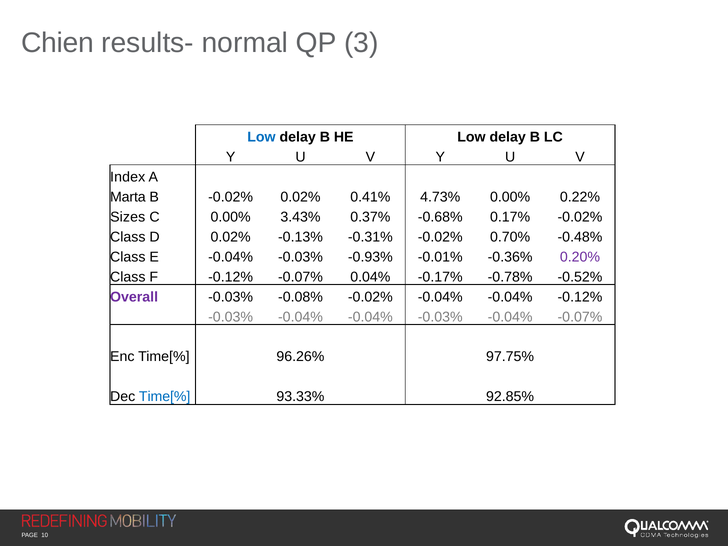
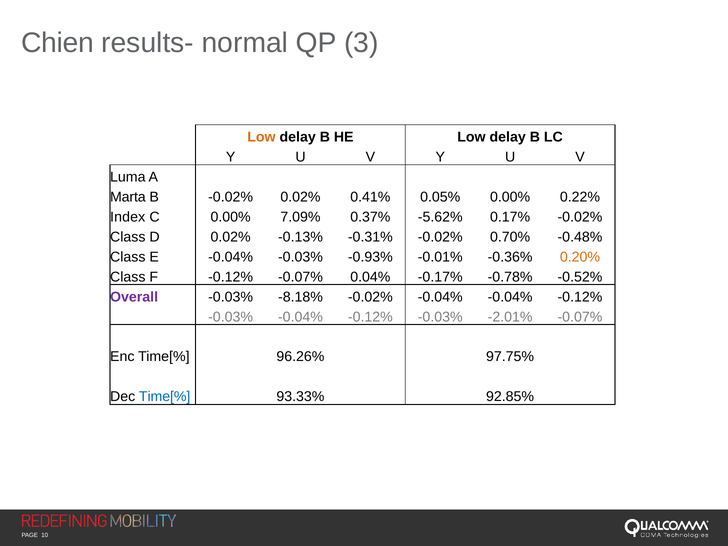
Low colour: blue -> orange (261, 137)
Index: Index -> Luma (128, 177)
4.73%: 4.73% -> 0.05% (440, 197)
Sizes: Sizes -> Index (128, 217)
3.43%: 3.43% -> 7.09% (300, 217)
-0.68%: -0.68% -> -5.62% (440, 217)
0.20% colour: purple -> orange (580, 257)
-0.08%: -0.08% -> -8.18% (300, 297)
-0.03% -0.04% -0.04%: -0.04% -> -0.12% (370, 317)
-0.04%: -0.04% -> -2.01% (510, 317)
